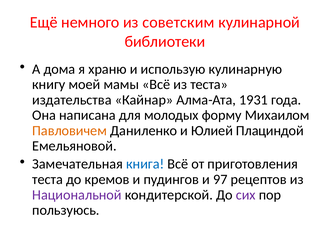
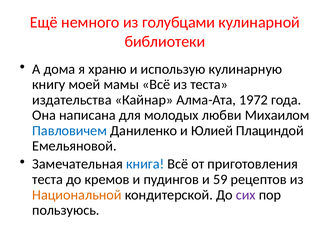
советским: советским -> голубцами (179, 22)
1931: 1931 -> 1972 (254, 100)
форму: форму -> любви (222, 115)
Павловичем colour: orange -> blue (70, 130)
97: 97 -> 59 (220, 179)
Национальной colour: purple -> orange (77, 194)
